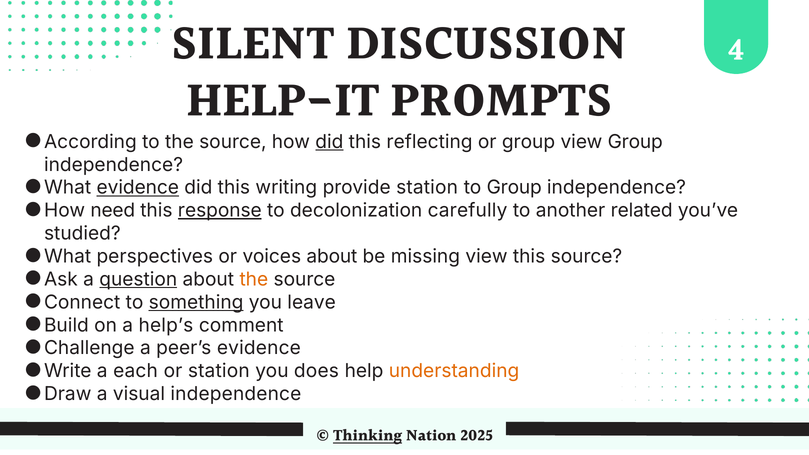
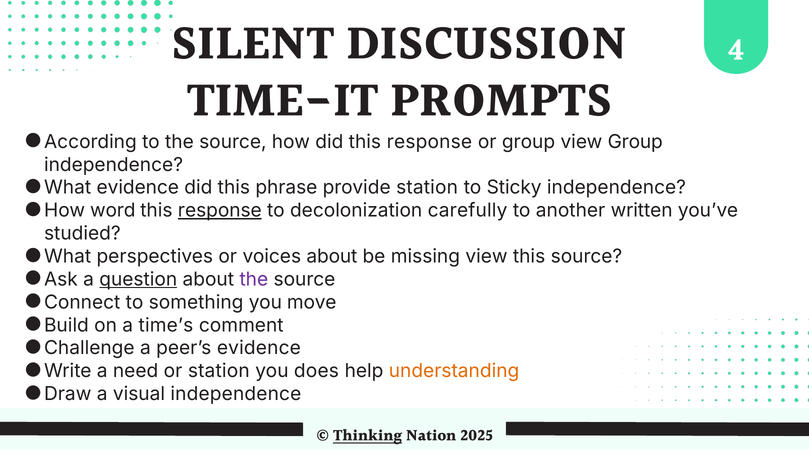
HELP-IT: HELP-IT -> TIME-IT (283, 102)
did underline: present -> none (329, 142)
reflecting: reflecting -> response (429, 142)
evidence underline: present -> none (138, 188)
writing: writing -> phrase (286, 188)
to Group: Group -> Sticky (514, 188)
need: need -> word (113, 211)
related: related -> written (642, 211)
the colour: orange -> purple (254, 279)
something underline: present -> none (196, 302)
leave: leave -> move (312, 302)
help’s: help’s -> time’s (166, 325)
each: each -> need (136, 371)
